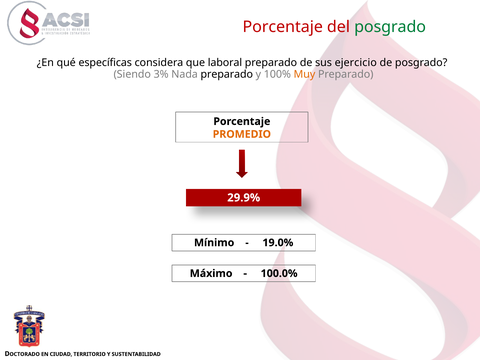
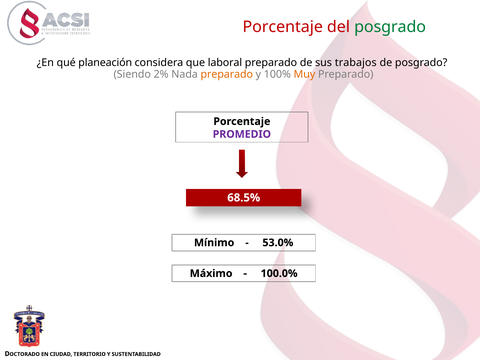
específicas: específicas -> planeación (105, 62)
ejercicio: ejercicio -> trabajos (356, 62)
3%: 3% -> 2% (161, 74)
preparado colour: black -> orange (227, 74)
PROMEDIO colour: orange -> purple (242, 134)
29.9%: 29.9% -> 68.5% (244, 198)
19.0%: 19.0% -> 53.0% (278, 243)
